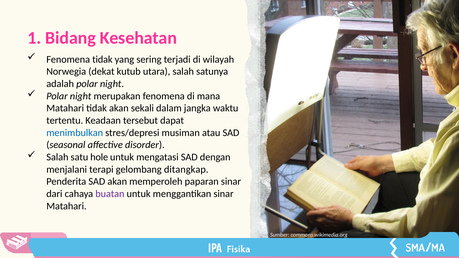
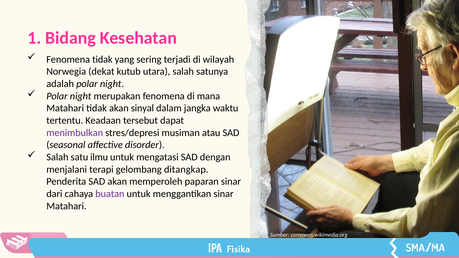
sekali: sekali -> sinyal (142, 108)
menimbulkan colour: blue -> purple (75, 133)
hole: hole -> ilmu (99, 157)
